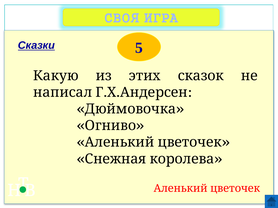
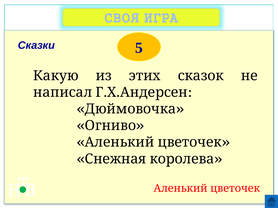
Сказки underline: present -> none (36, 46)
